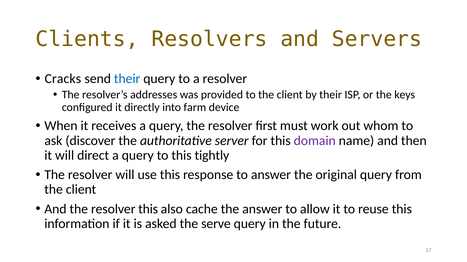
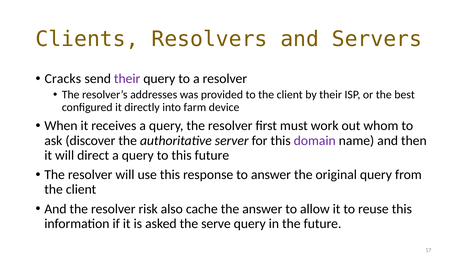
their colour: blue -> purple (127, 79)
keys: keys -> best (405, 95)
this tightly: tightly -> future (212, 156)
resolver this: this -> risk (148, 209)
